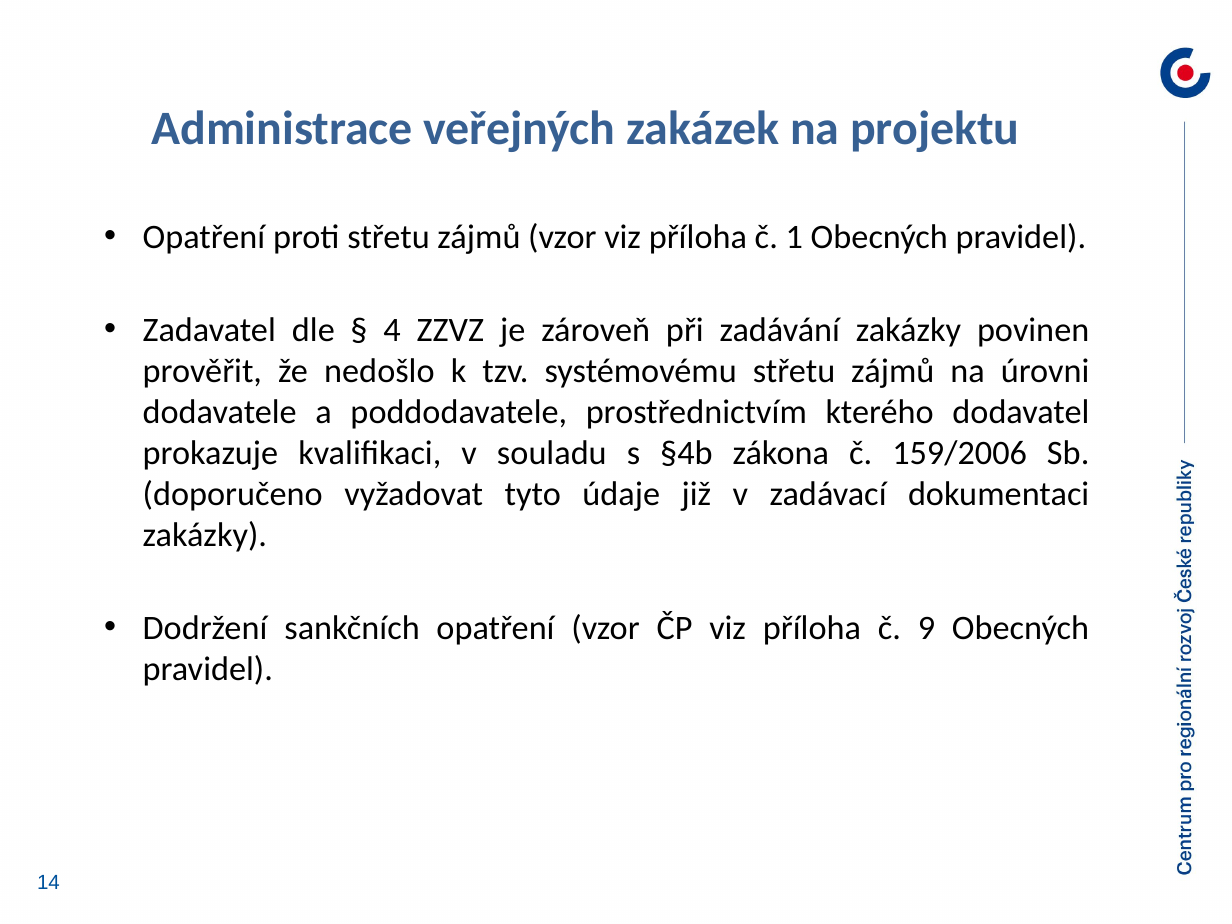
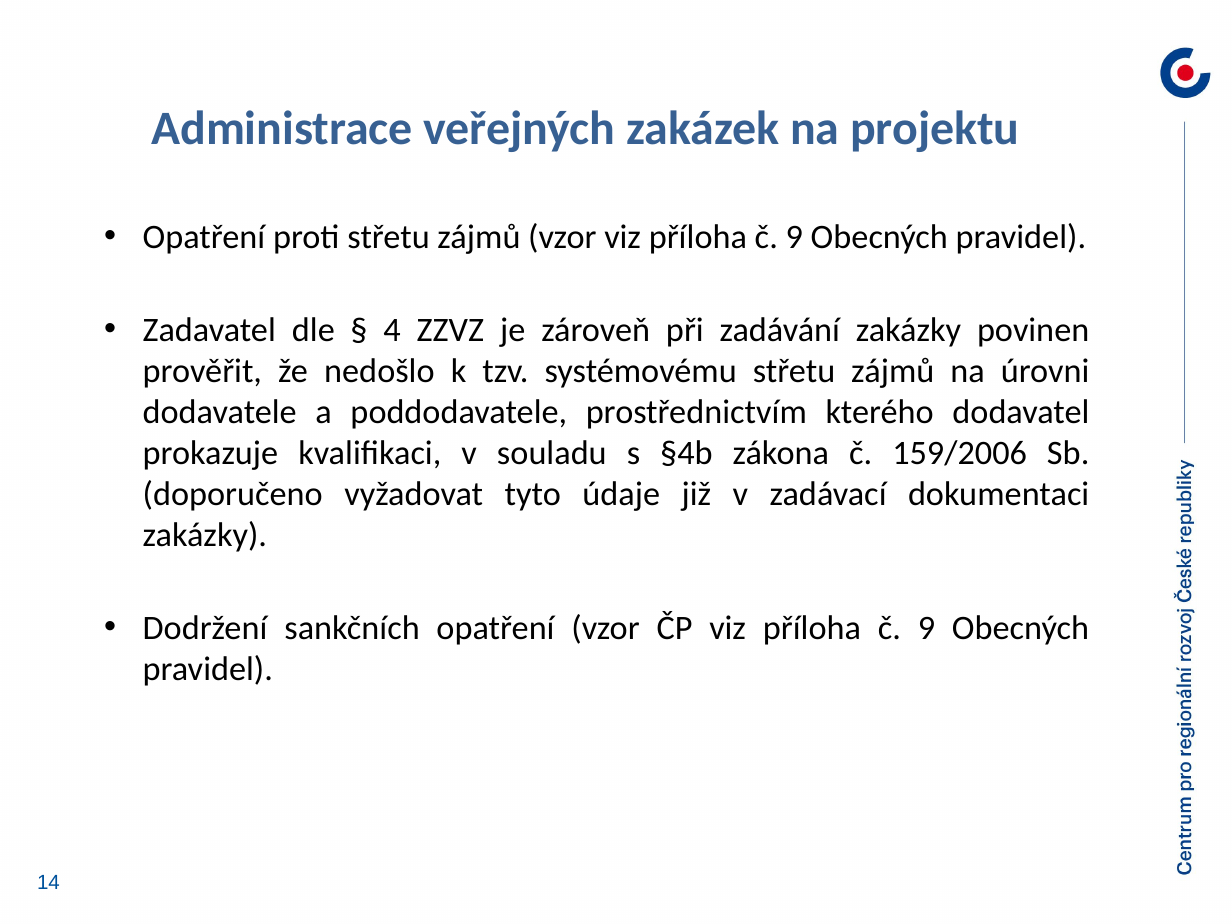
1: 1 -> 9 (794, 238)
